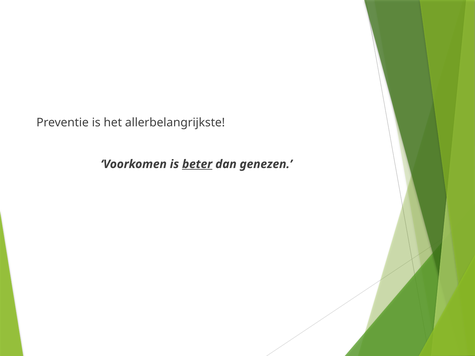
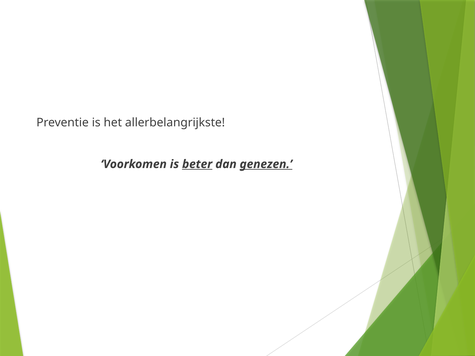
genezen underline: none -> present (266, 164)
